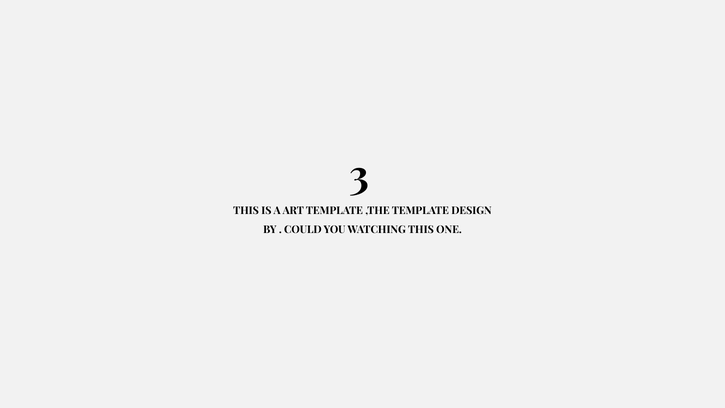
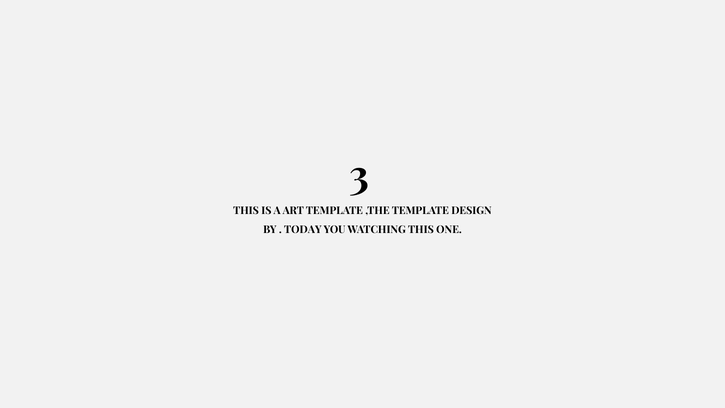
COULD: COULD -> TODAY (303, 230)
